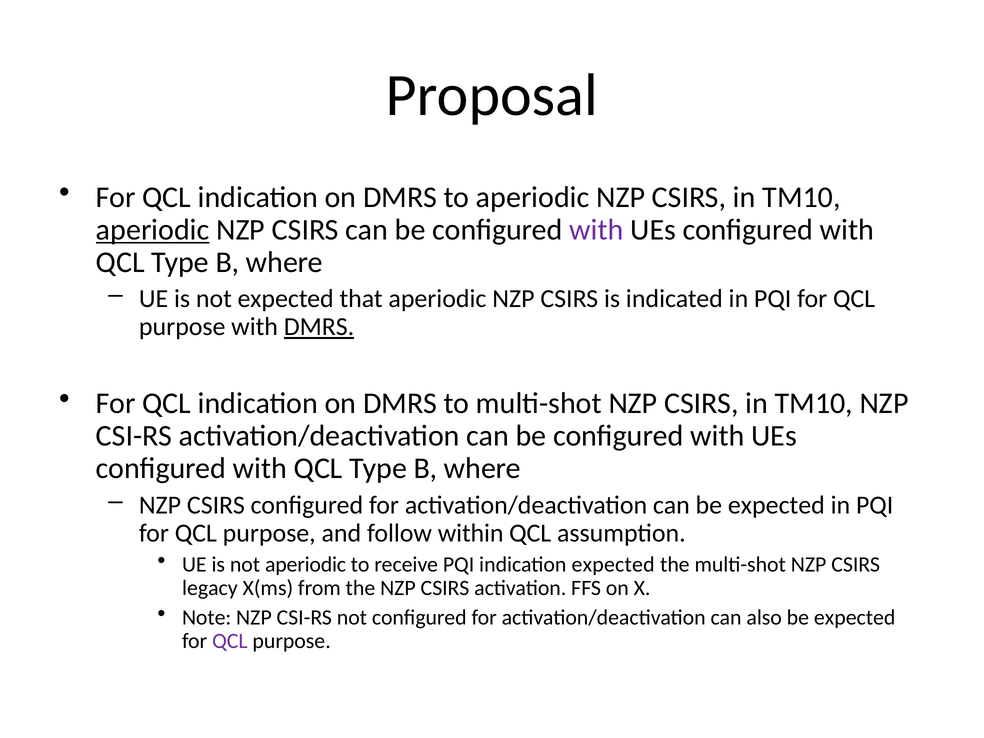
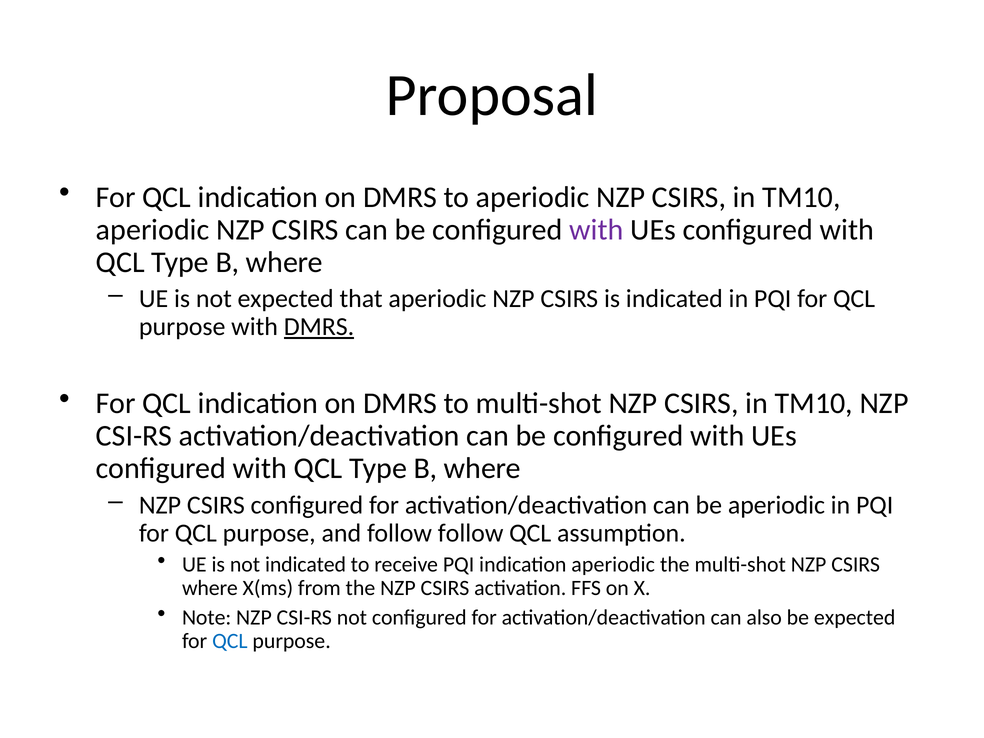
aperiodic underline: present -> none (153, 230)
can be expected: expected -> aperiodic (776, 505)
follow within: within -> follow (471, 533)
not aperiodic: aperiodic -> indicated (306, 564)
indication expected: expected -> aperiodic (613, 564)
legacy: legacy -> where (210, 588)
QCL colour: purple -> blue (230, 641)
